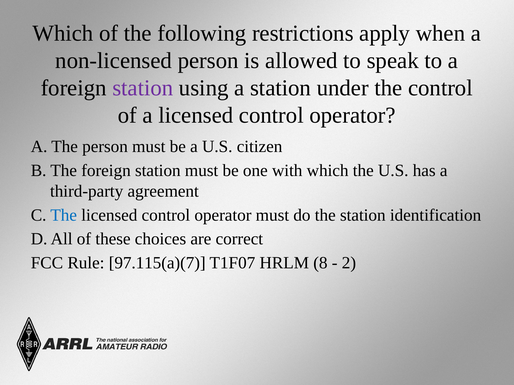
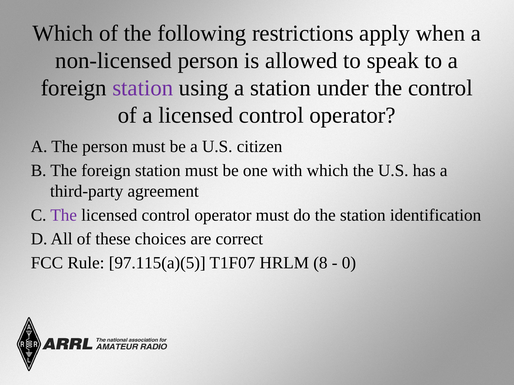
The colour: blue -> purple (64, 215)
97.115(a)(7: 97.115(a)(7 -> 97.115(a)(5 (157, 263)
2: 2 -> 0 (349, 263)
